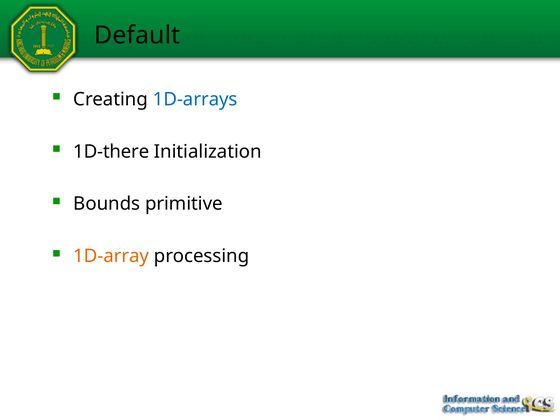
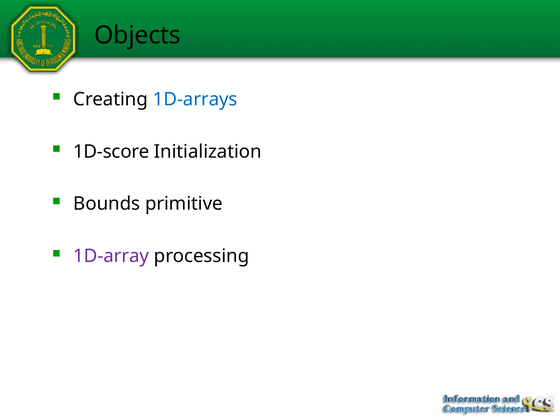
Default: Default -> Objects (137, 35)
1D-there: 1D-there -> 1D-score (111, 152)
1D-array colour: orange -> purple (111, 256)
